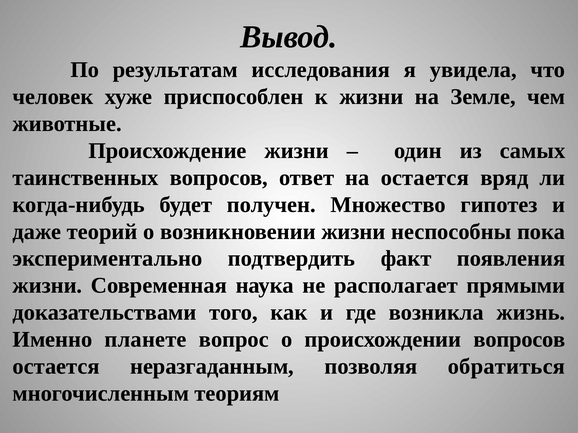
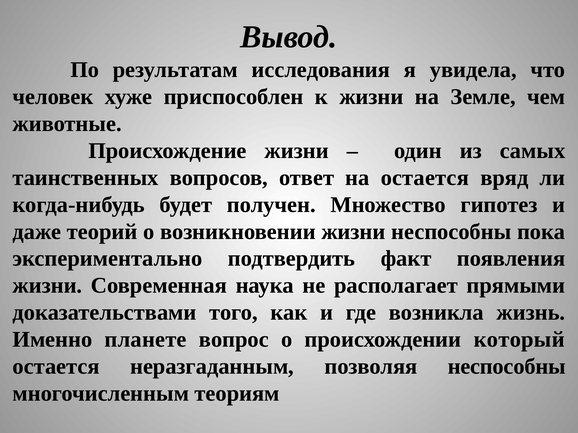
происхождении вопросов: вопросов -> который (519, 340)
позволяя обратиться: обратиться -> неспособны (507, 367)
